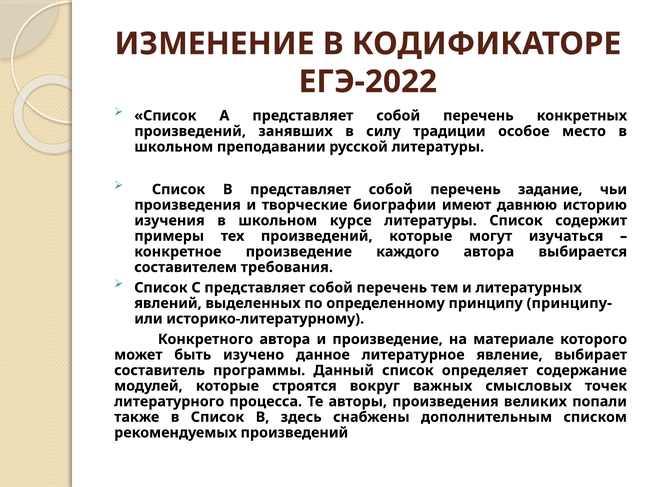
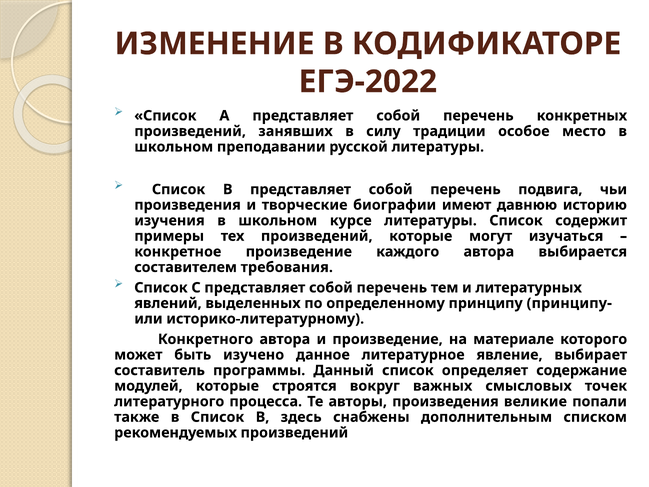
задание: задание -> подвига (550, 189)
великих: великих -> великие (535, 401)
